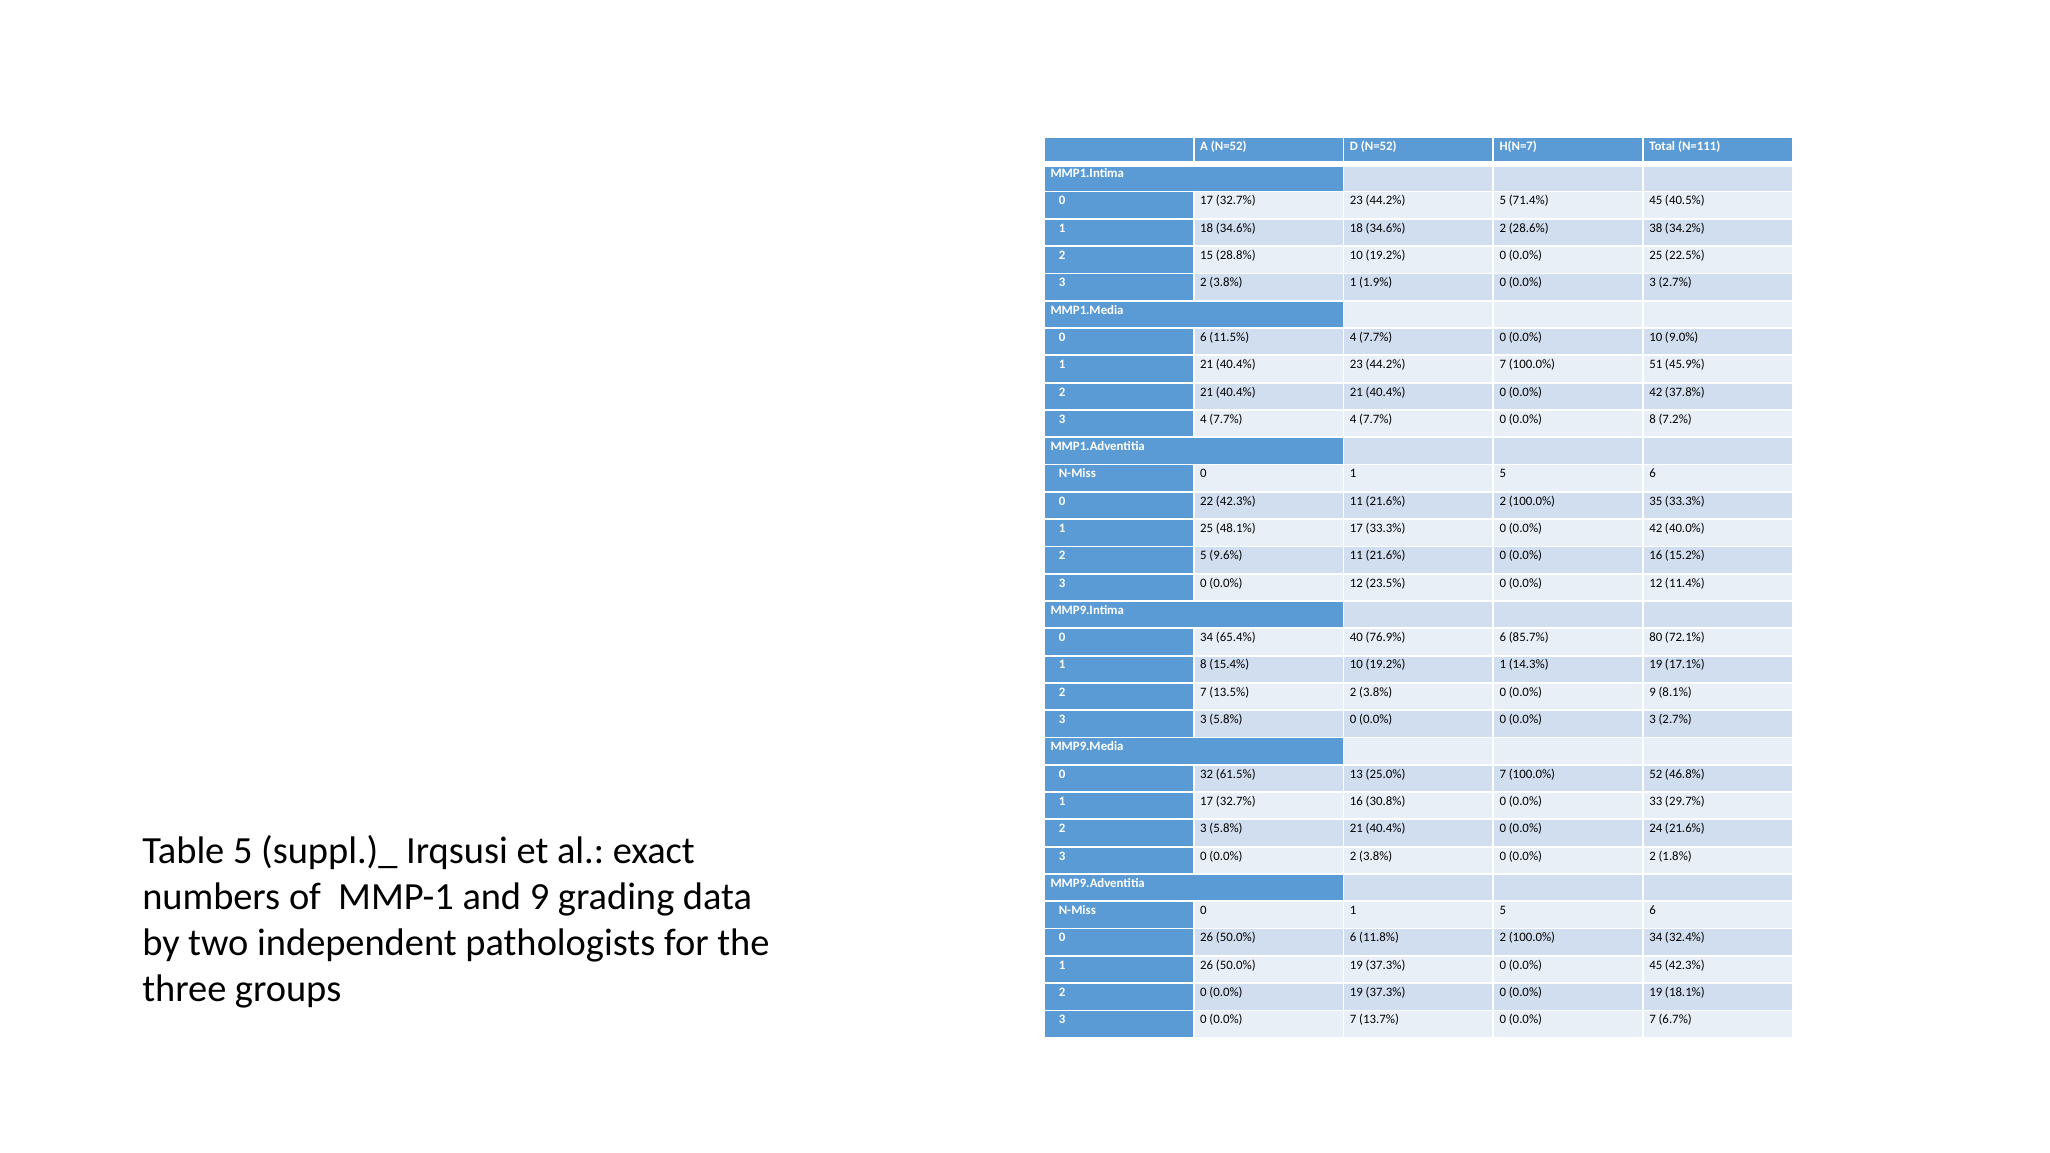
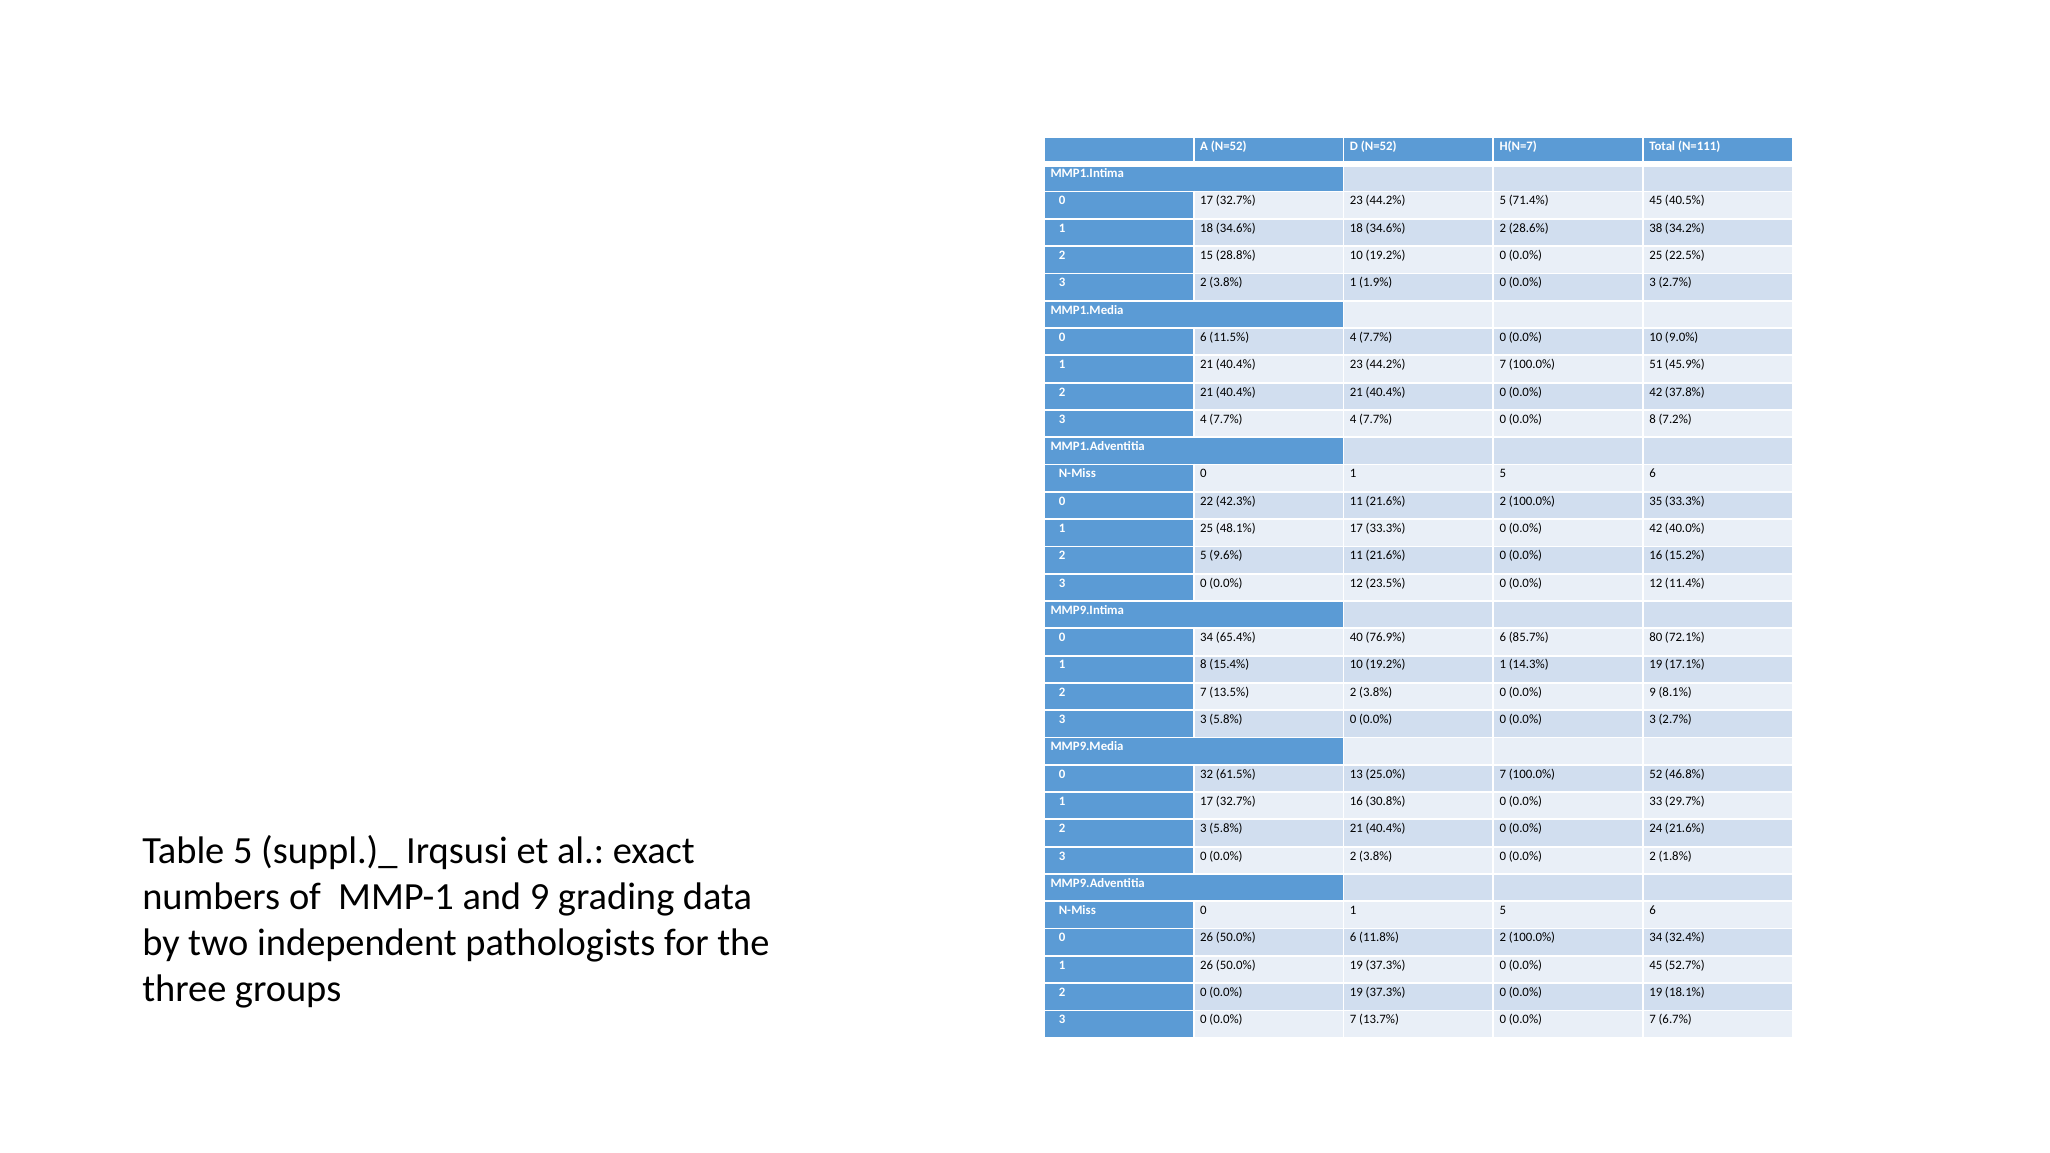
45 42.3%: 42.3% -> 52.7% (1685, 965)
